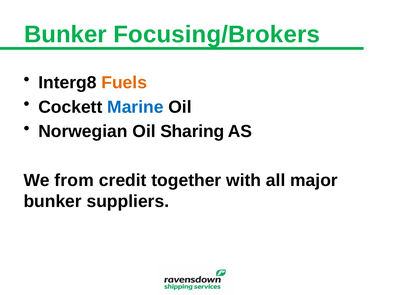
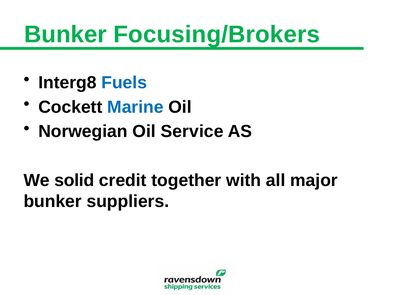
Fuels colour: orange -> blue (124, 82)
Sharing: Sharing -> Service (192, 131)
from: from -> solid (74, 180)
